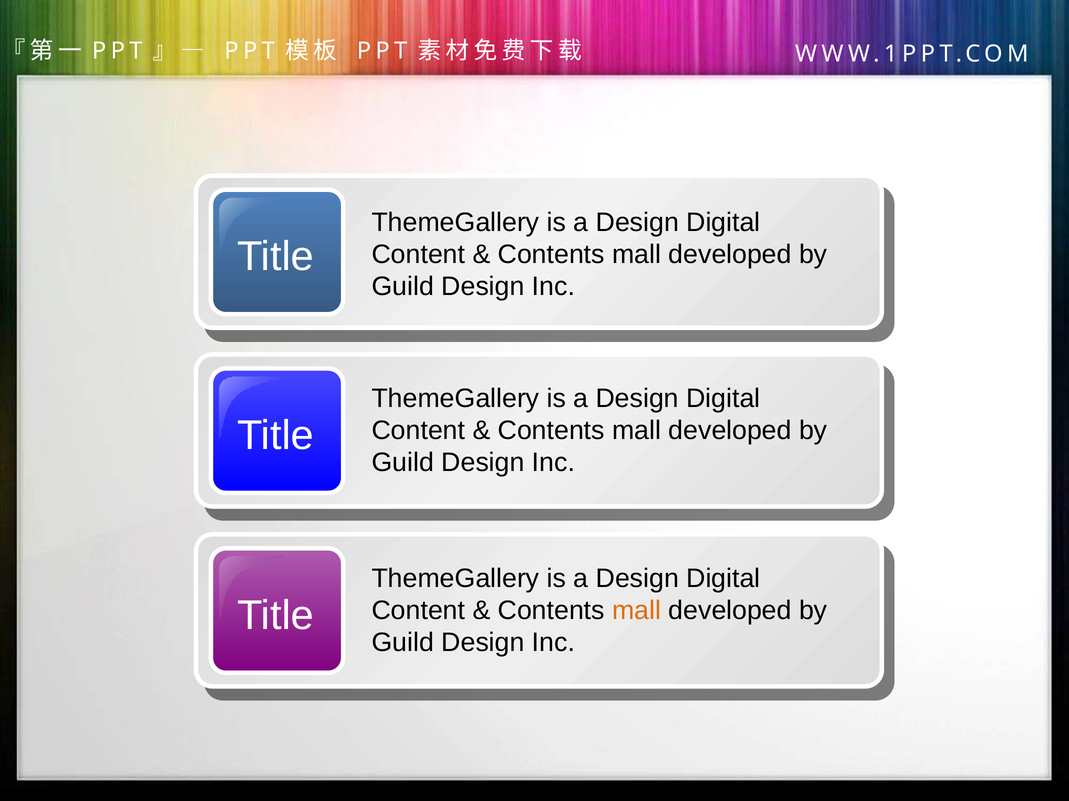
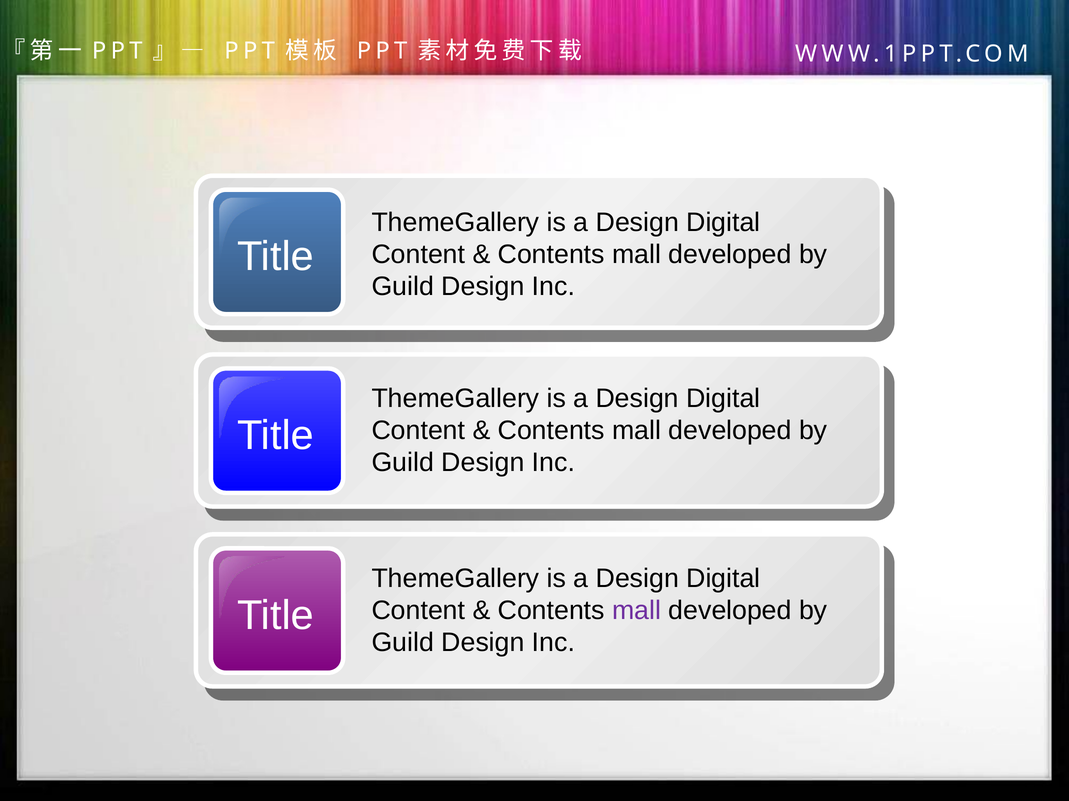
mall colour: orange -> purple (637, 611)
